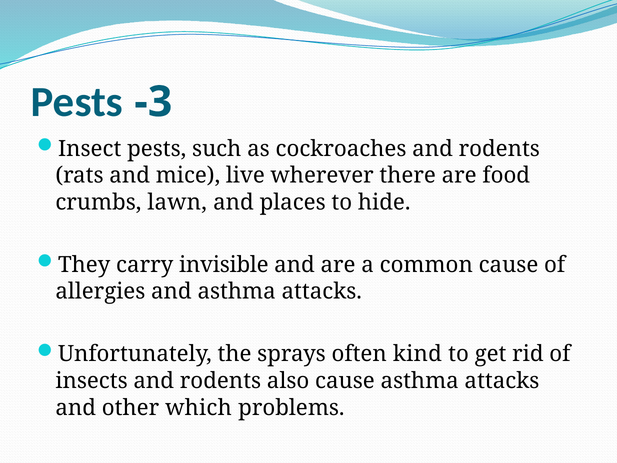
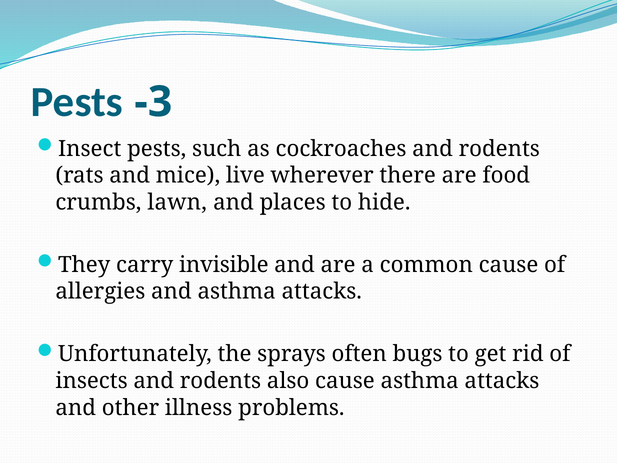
kind: kind -> bugs (418, 354)
which: which -> illness (199, 408)
